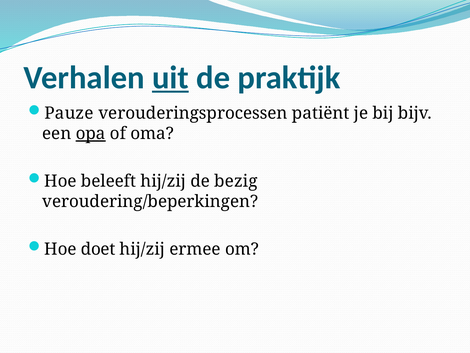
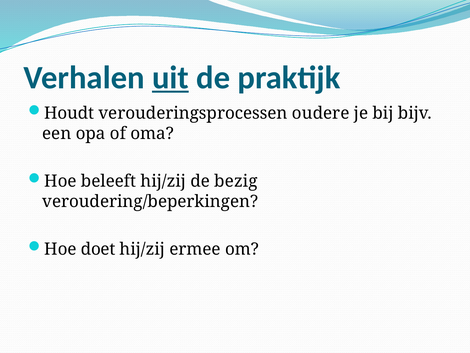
Pauze: Pauze -> Houdt (69, 113)
patiënt: patiënt -> oudere (321, 113)
opa underline: present -> none (91, 134)
